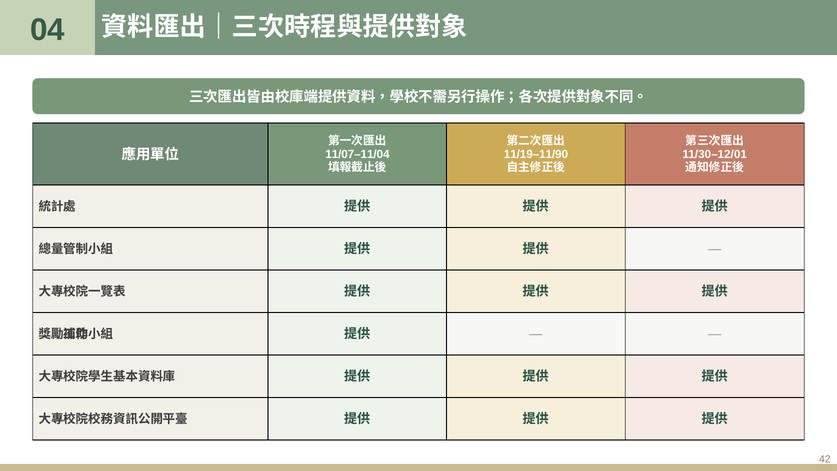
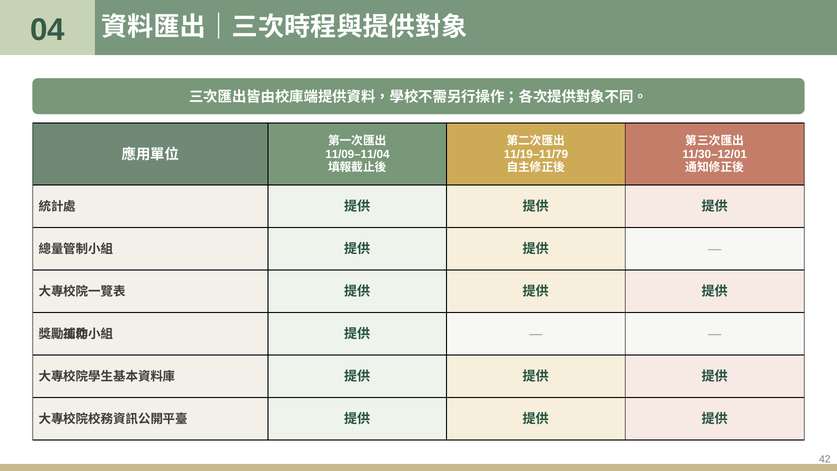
11/07–11/04: 11/07–11/04 -> 11/09–11/04 (357, 154)
11/19–11/90: 11/19–11/90 -> 11/19–11/79 (536, 154)
